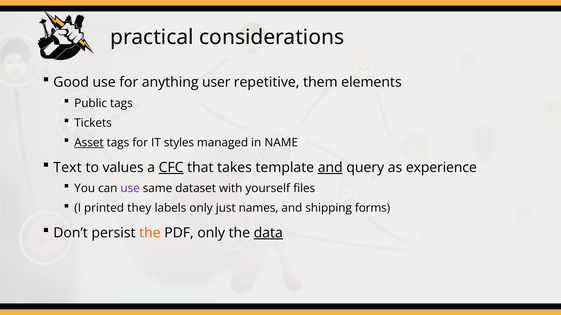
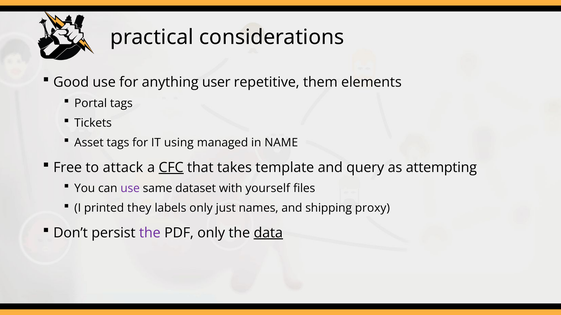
Public: Public -> Portal (91, 103)
Asset underline: present -> none (89, 143)
styles: styles -> using (179, 143)
Text: Text -> Free (68, 168)
values: values -> attack (123, 168)
and underline: present -> none (330, 168)
experience: experience -> attempting (441, 168)
forms: forms -> proxy (372, 208)
the colour: orange -> purple (150, 233)
